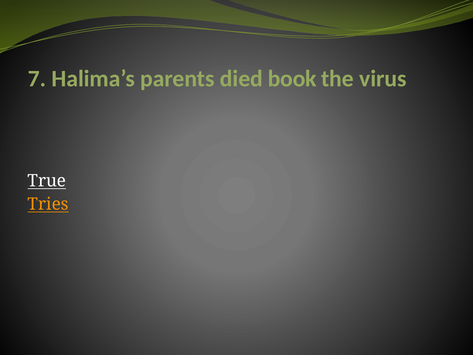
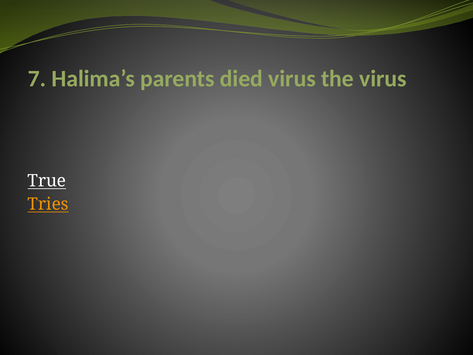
died book: book -> virus (292, 78)
